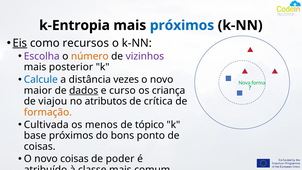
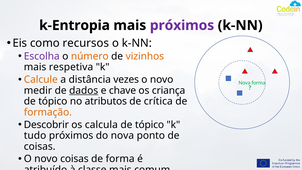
próximos colour: blue -> purple (182, 25)
Eis underline: present -> none (20, 43)
vizinhos colour: purple -> orange (145, 56)
posterior: posterior -> respetiva (71, 67)
Calcule colour: blue -> orange (41, 80)
maior: maior -> medir (38, 90)
curso: curso -> chave (123, 90)
viajou: viajou -> tópico (53, 101)
Cultivada: Cultivada -> Descobrir (46, 125)
menos: menos -> calcula (101, 125)
base: base -> tudo (35, 135)
do bons: bons -> nova (122, 135)
de poder: poder -> forma (120, 159)
